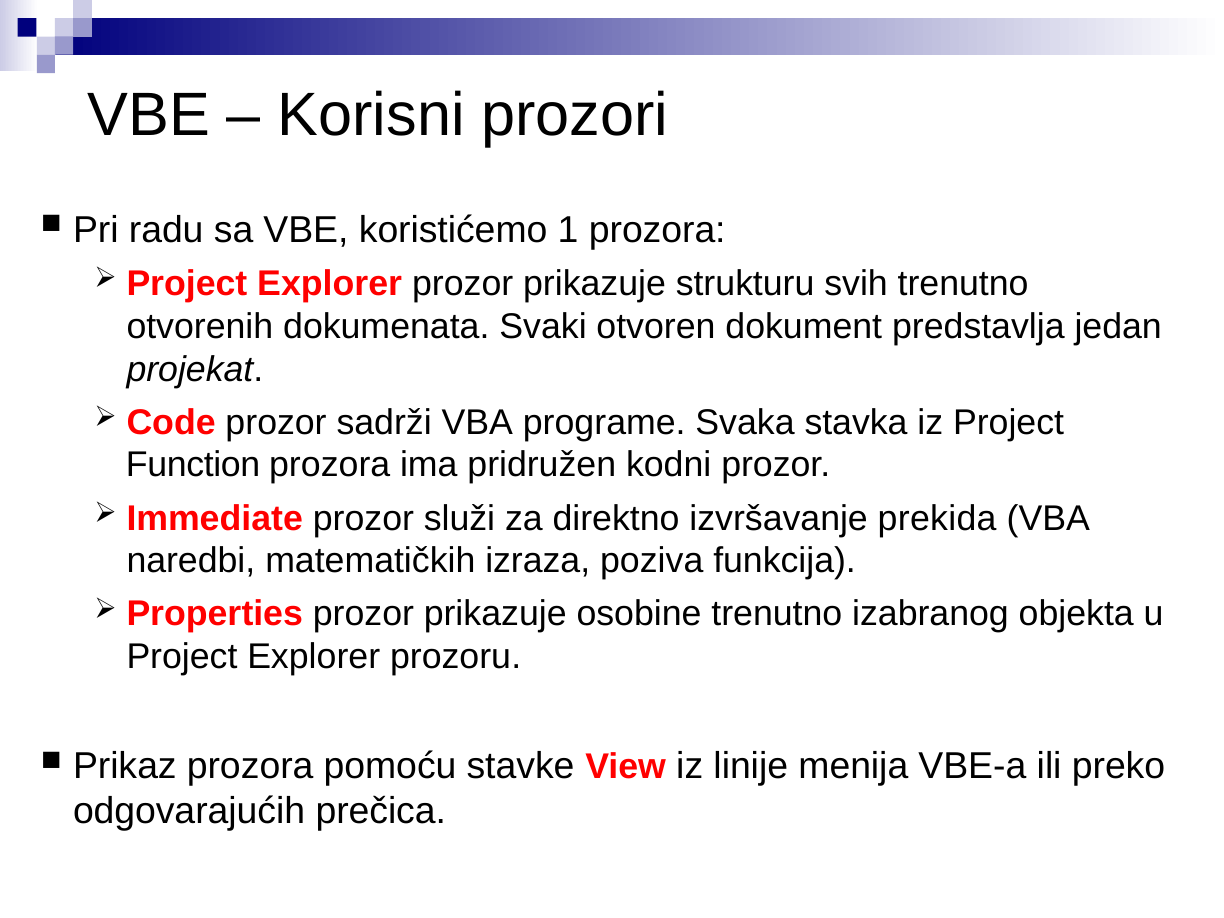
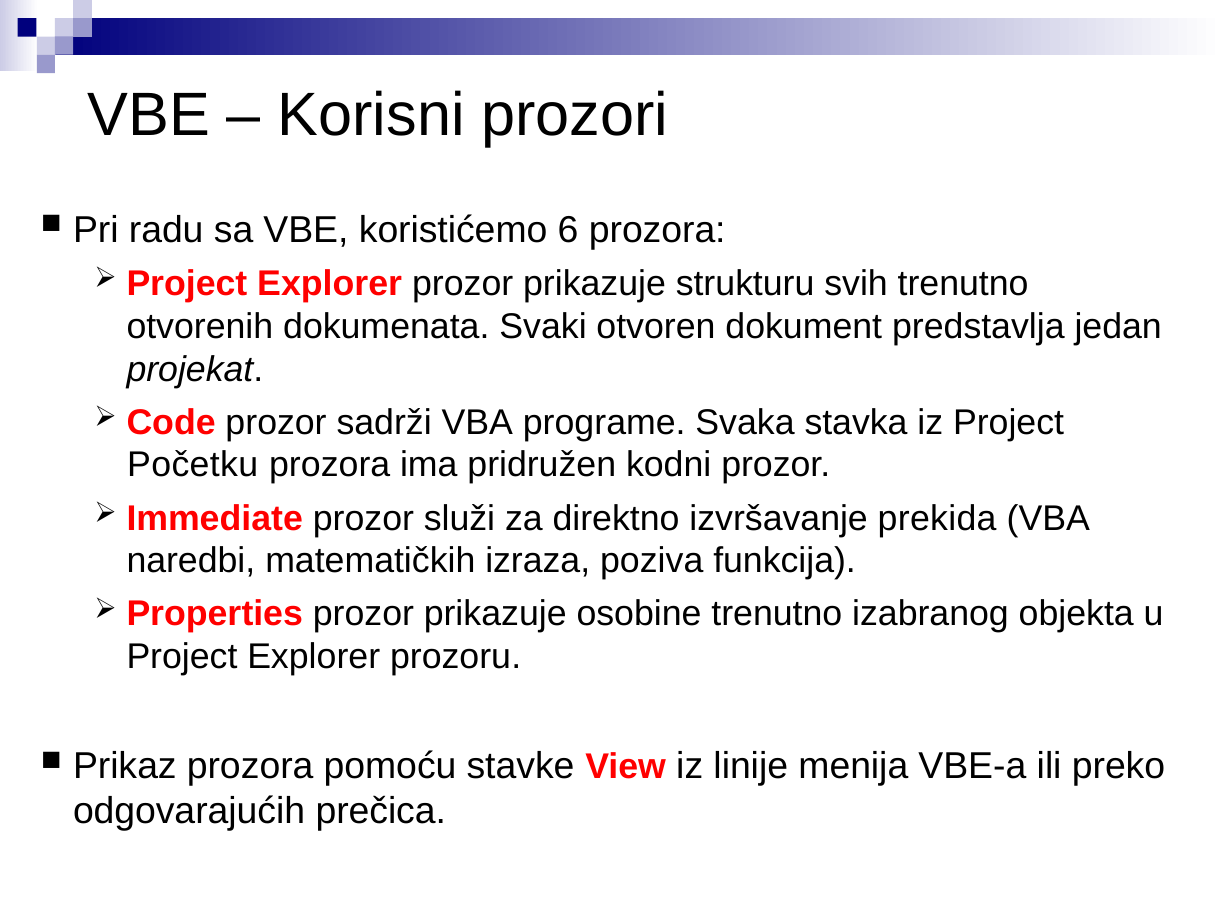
1: 1 -> 6 (568, 230)
Function: Function -> Početku (193, 465)
